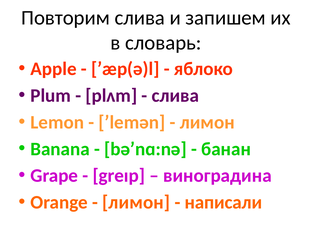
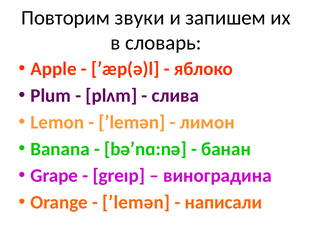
Повторим слива: слива -> звуки (140, 18)
лимон: лимон -> ʹlemən (136, 202)
